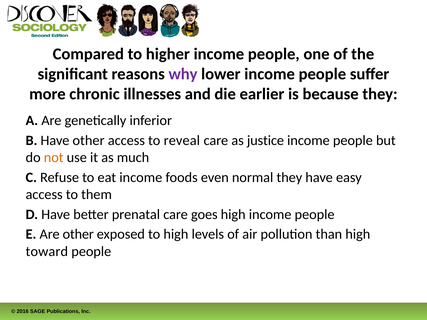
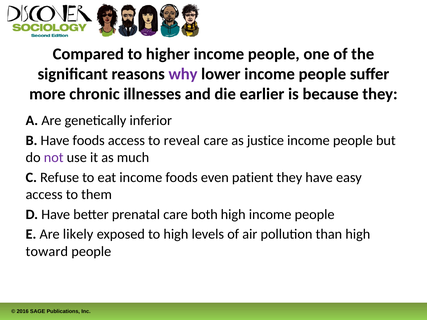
Have other: other -> foods (89, 140)
not colour: orange -> purple (54, 158)
normal: normal -> patient (253, 177)
goes: goes -> both (204, 214)
Are other: other -> likely (78, 234)
